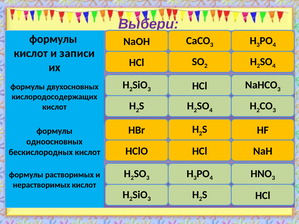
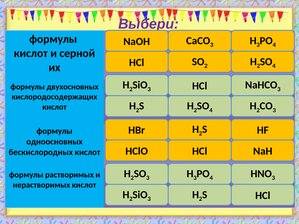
записи: записи -> серной (77, 53)
